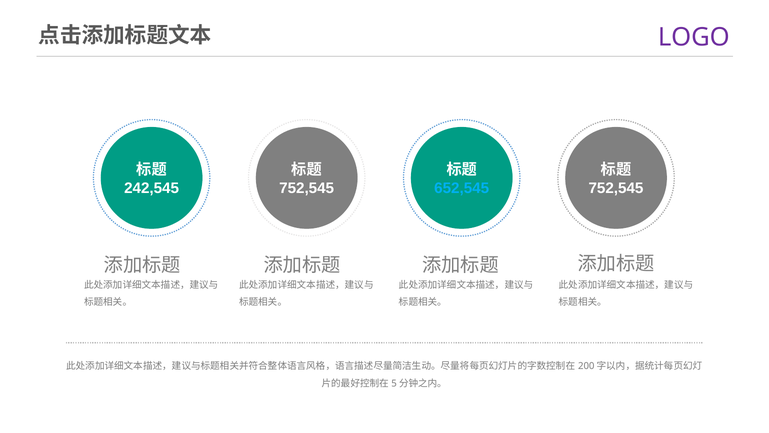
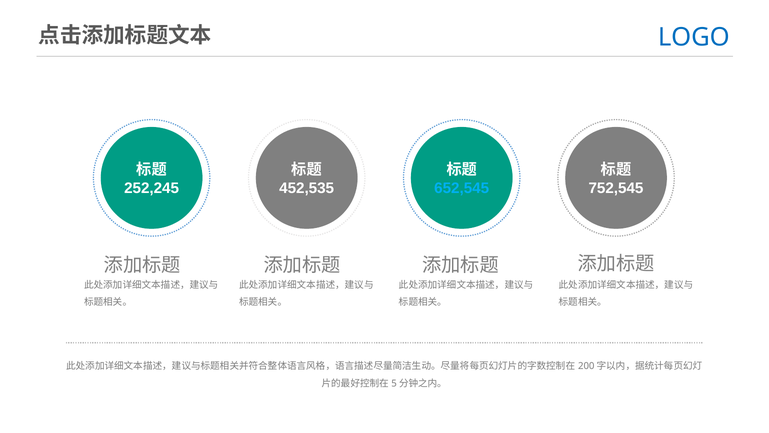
LOGO colour: purple -> blue (694, 37)
242,545: 242,545 -> 252,245 (152, 188)
752,545: 752,545 -> 452,535 (307, 188)
